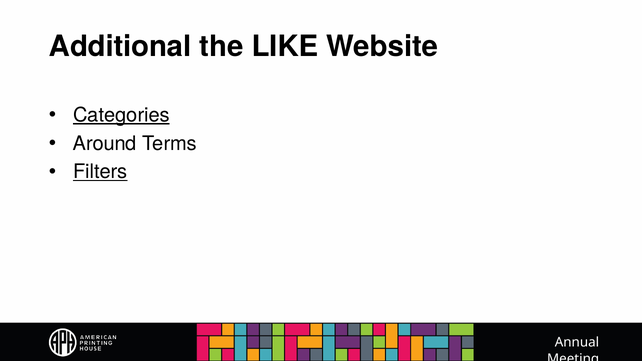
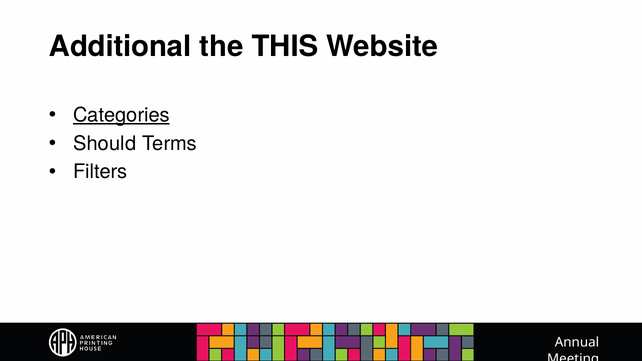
LIKE: LIKE -> THIS (285, 47)
Around: Around -> Should (105, 144)
Filters underline: present -> none (100, 172)
